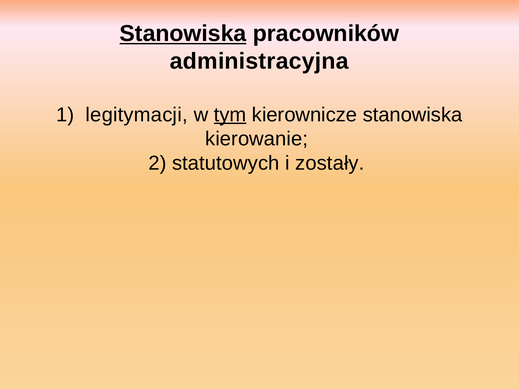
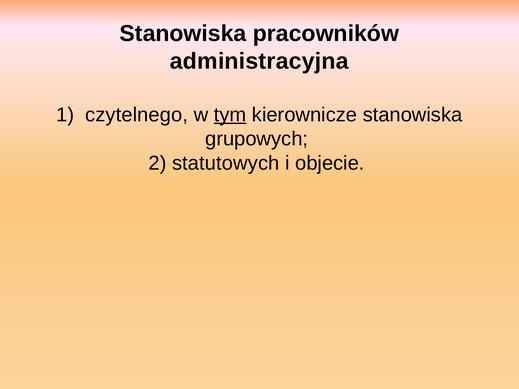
Stanowiska underline: present -> none (183, 34)
legitymacji: legitymacji -> czytelnego (137, 115)
kierowanie: kierowanie -> grupowych (257, 139)
zostały: zostały -> objecie (330, 163)
